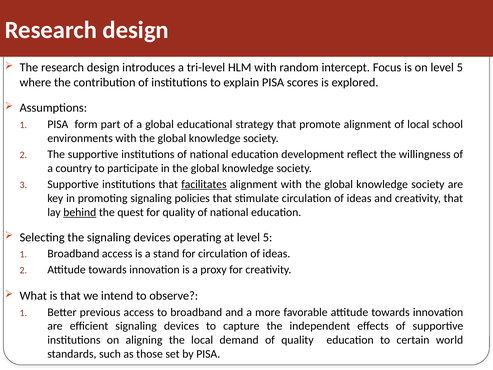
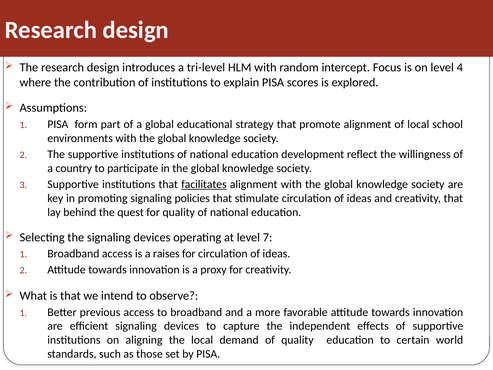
on level 5: 5 -> 4 (460, 67)
behind underline: present -> none (80, 212)
at level 5: 5 -> 7 (268, 237)
stand: stand -> raises (166, 254)
